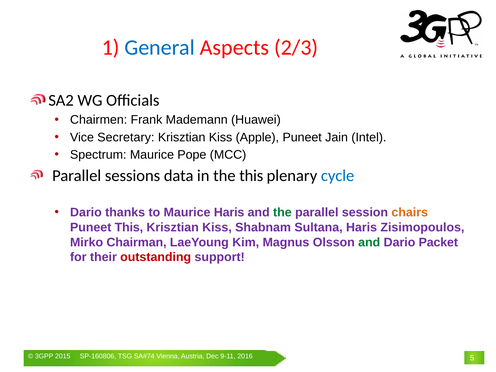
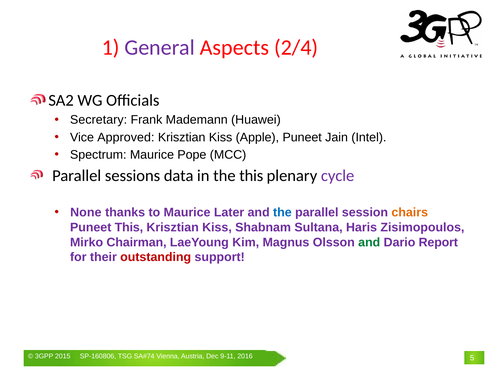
General colour: blue -> purple (160, 47)
2/3: 2/3 -> 2/4 (296, 47)
Chairmen: Chairmen -> Secretary (99, 120)
Secretary: Secretary -> Approved (126, 137)
cycle colour: blue -> purple (338, 176)
Dario: Dario -> None (86, 212)
Maurice Haris: Haris -> Later (229, 212)
the colour: green -> blue (282, 212)
Packet: Packet -> Report (438, 242)
